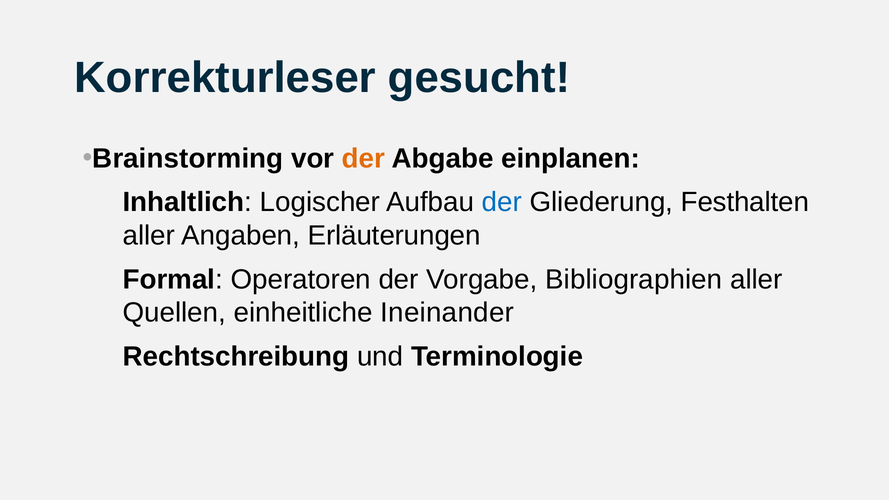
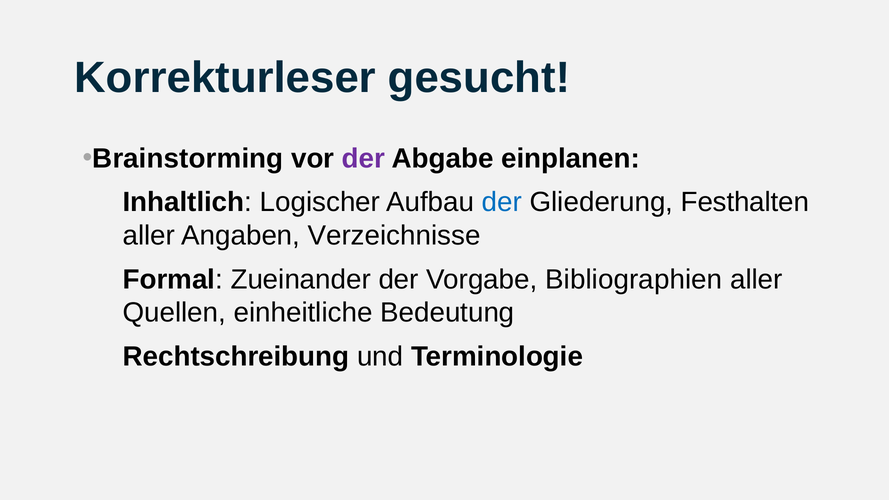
der colour: orange -> purple (364, 159)
Erläuterungen: Erläuterungen -> Verzeichnisse (394, 236)
Operatoren: Operatoren -> Zueinander (301, 279)
Ineinander: Ineinander -> Bedeutung (447, 313)
